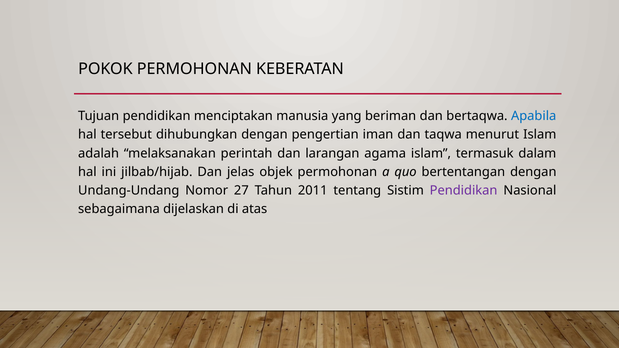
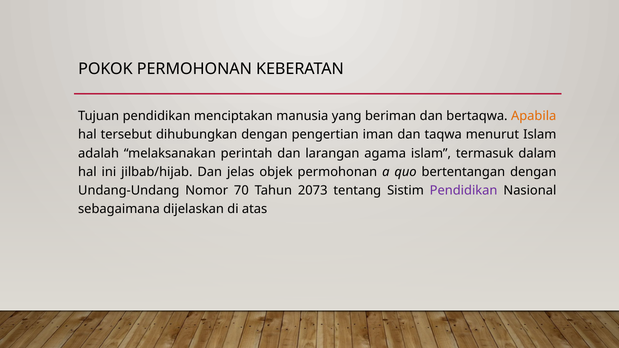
Apabila colour: blue -> orange (534, 116)
27: 27 -> 70 (241, 191)
2011: 2011 -> 2073 (313, 191)
